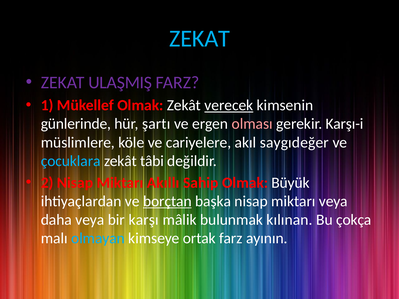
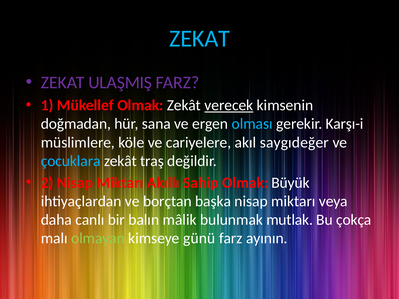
günlerinde: günlerinde -> doğmadan (76, 124)
şartı: şartı -> sana (156, 124)
olması colour: pink -> light blue (252, 124)
tâbi: tâbi -> traş (152, 161)
borçtan underline: present -> none (167, 201)
daha veya: veya -> canlı (90, 220)
karşı: karşı -> balın (144, 220)
kılınan: kılınan -> mutlak (290, 220)
olmayan colour: light blue -> light green (98, 239)
ortak: ortak -> günü (199, 239)
